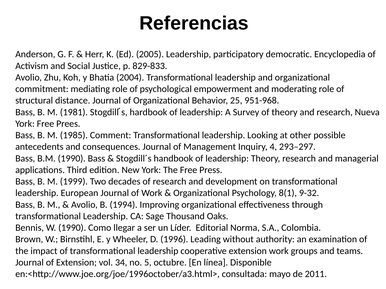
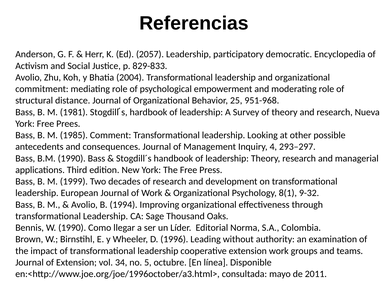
2005: 2005 -> 2057 (150, 54)
